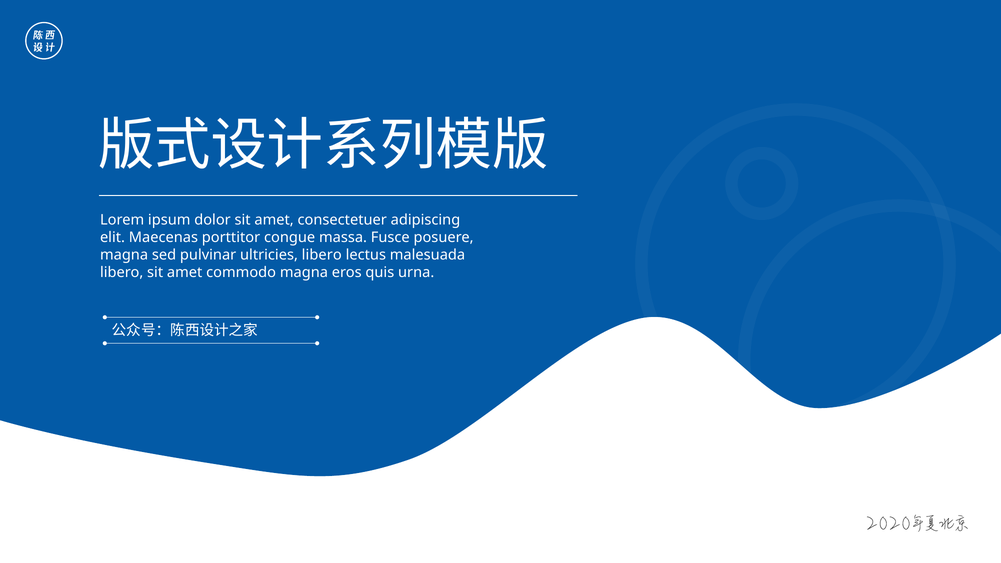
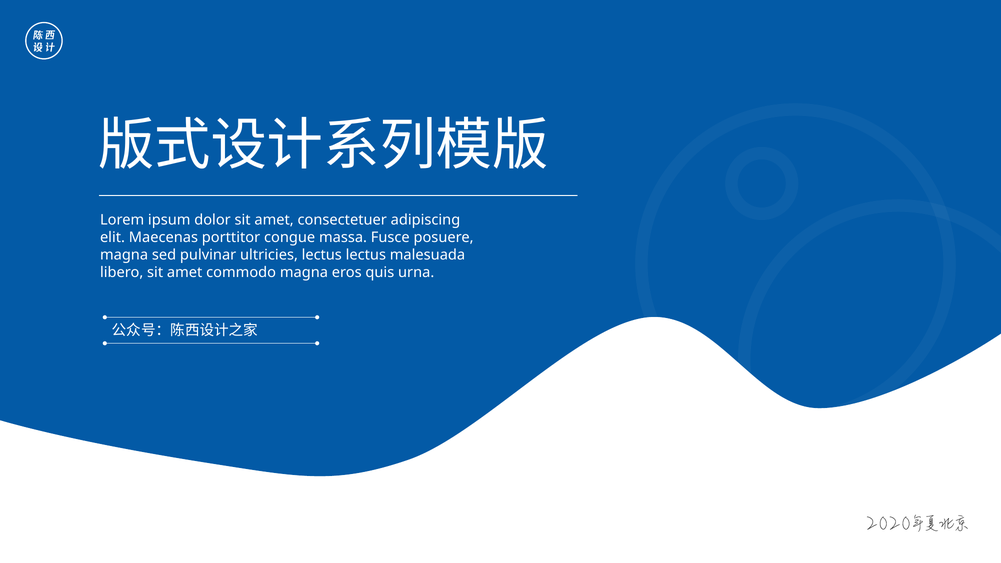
ultricies libero: libero -> lectus (322, 255)
